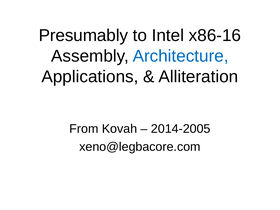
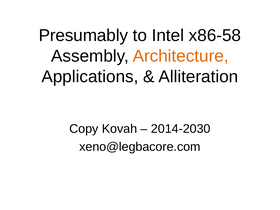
x86-16: x86-16 -> x86-58 (215, 36)
Architecture colour: blue -> orange (181, 56)
From: From -> Copy (84, 129)
2014-2005: 2014-2005 -> 2014-2030 (181, 129)
